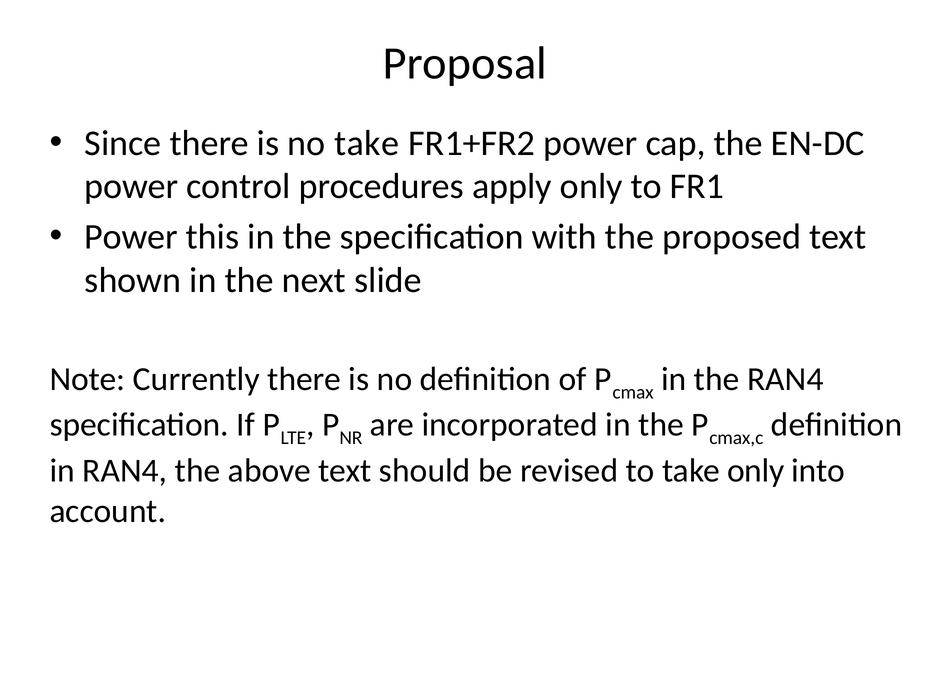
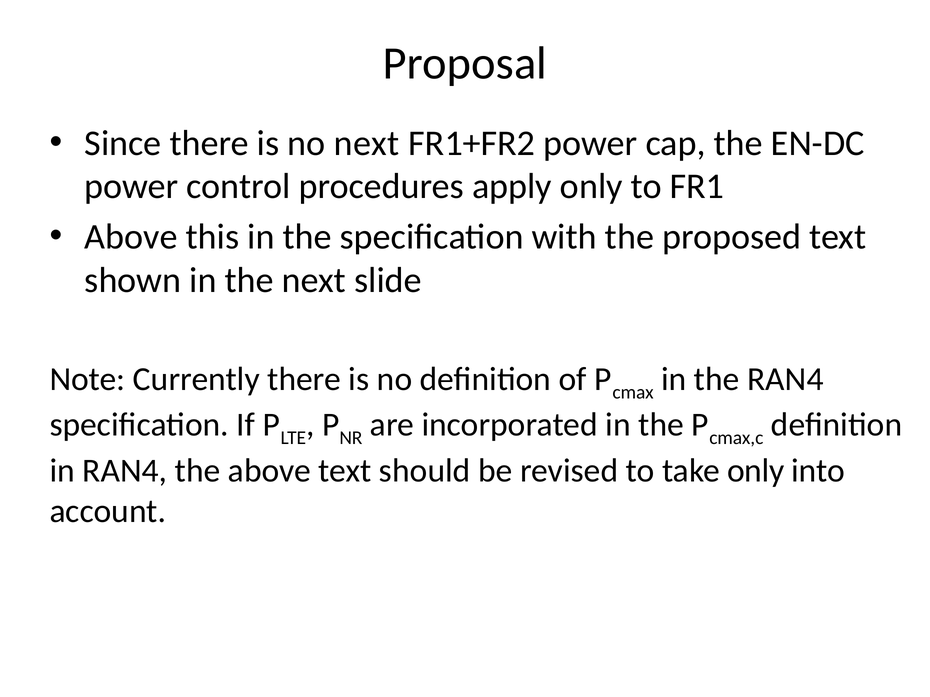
no take: take -> next (367, 143)
Power: Power -> Above (131, 237)
